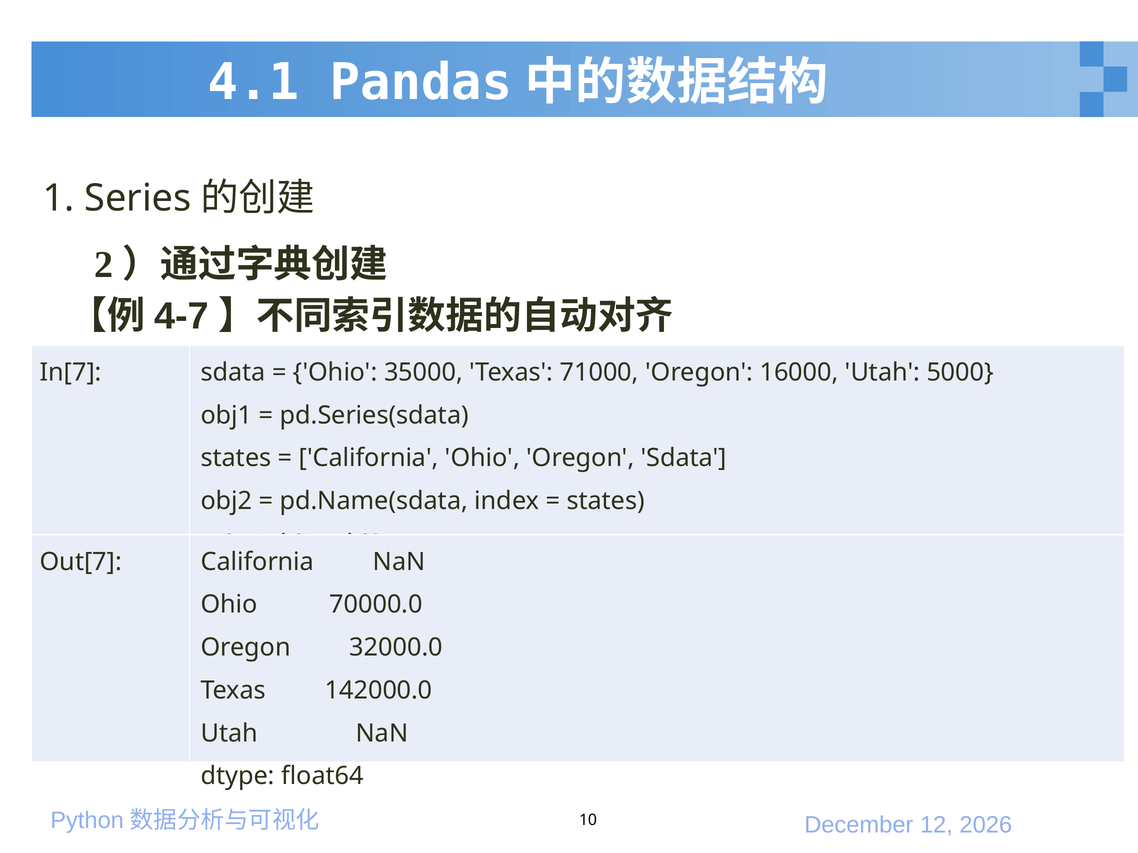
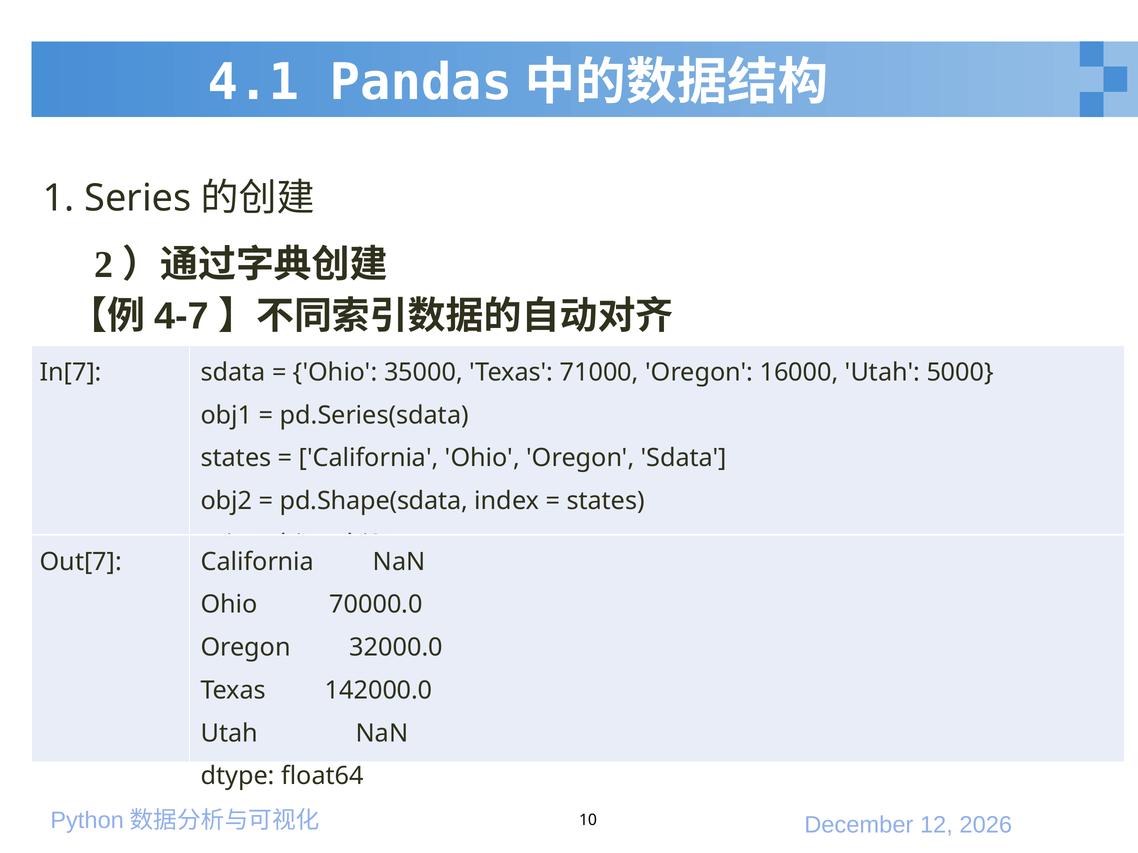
pd.Name(sdata: pd.Name(sdata -> pd.Shape(sdata (374, 501)
